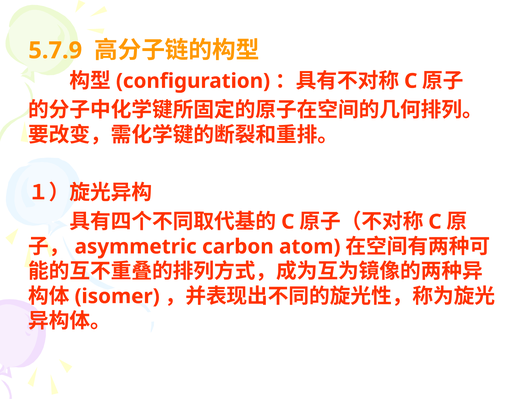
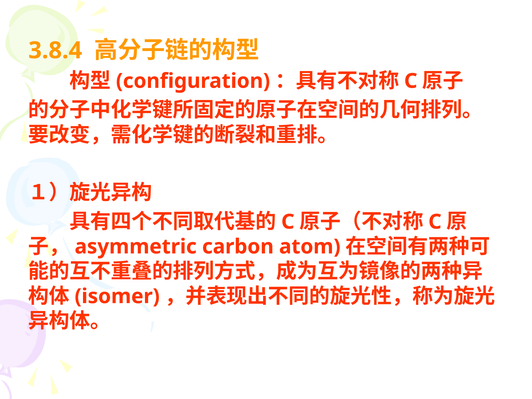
5.7.9: 5.7.9 -> 3.8.4 (55, 50)
